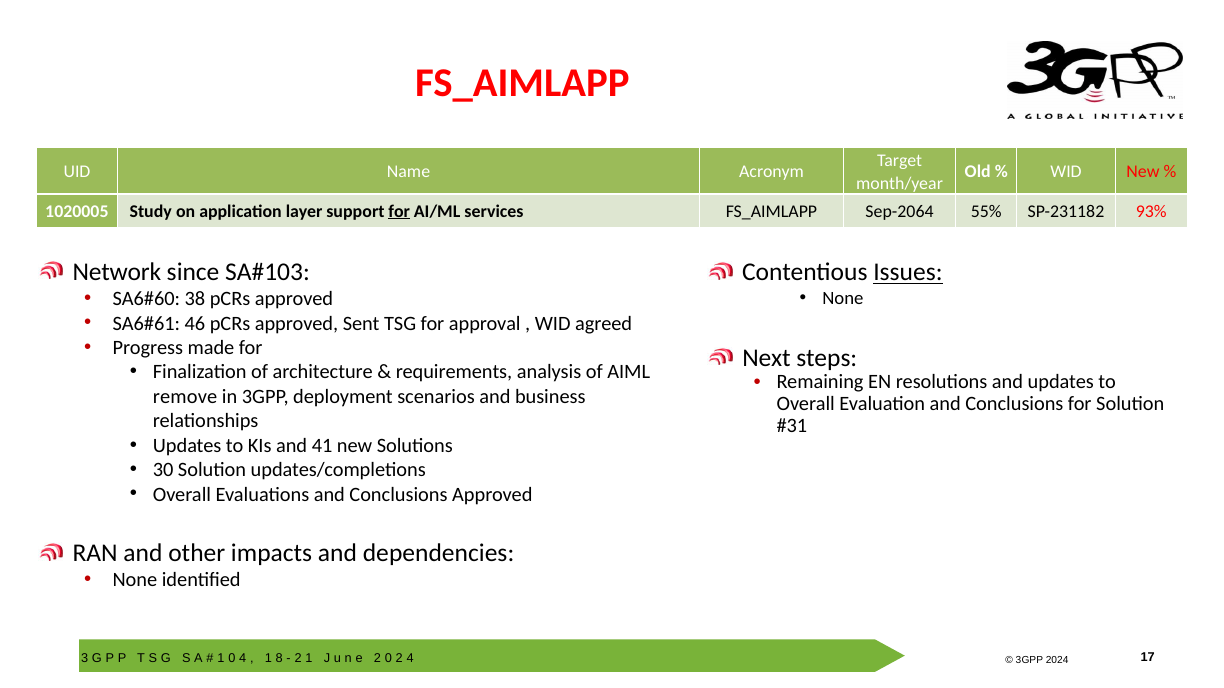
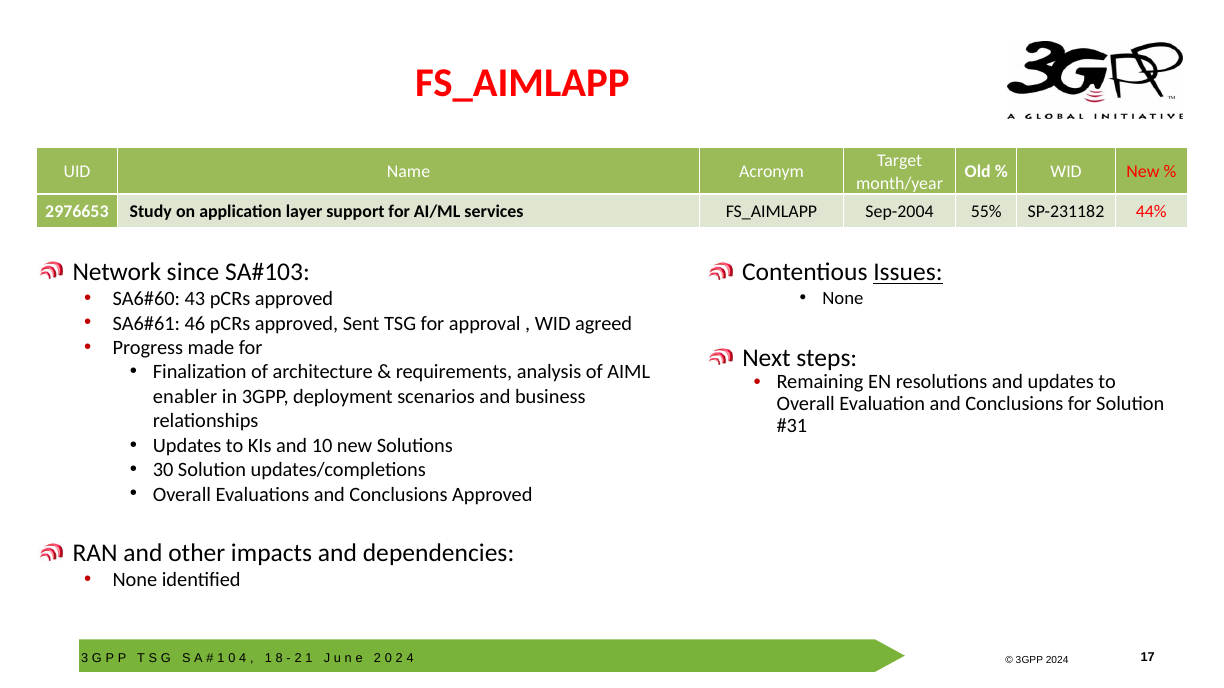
1020005: 1020005 -> 2976653 (77, 211)
for underline: present -> none (399, 211)
Sep-2064: Sep-2064 -> Sep-2004 (900, 211)
93%: 93% -> 44% (1151, 212)
38: 38 -> 43 (195, 299)
remove: remove -> enabler (185, 397)
41: 41 -> 10 (322, 446)
